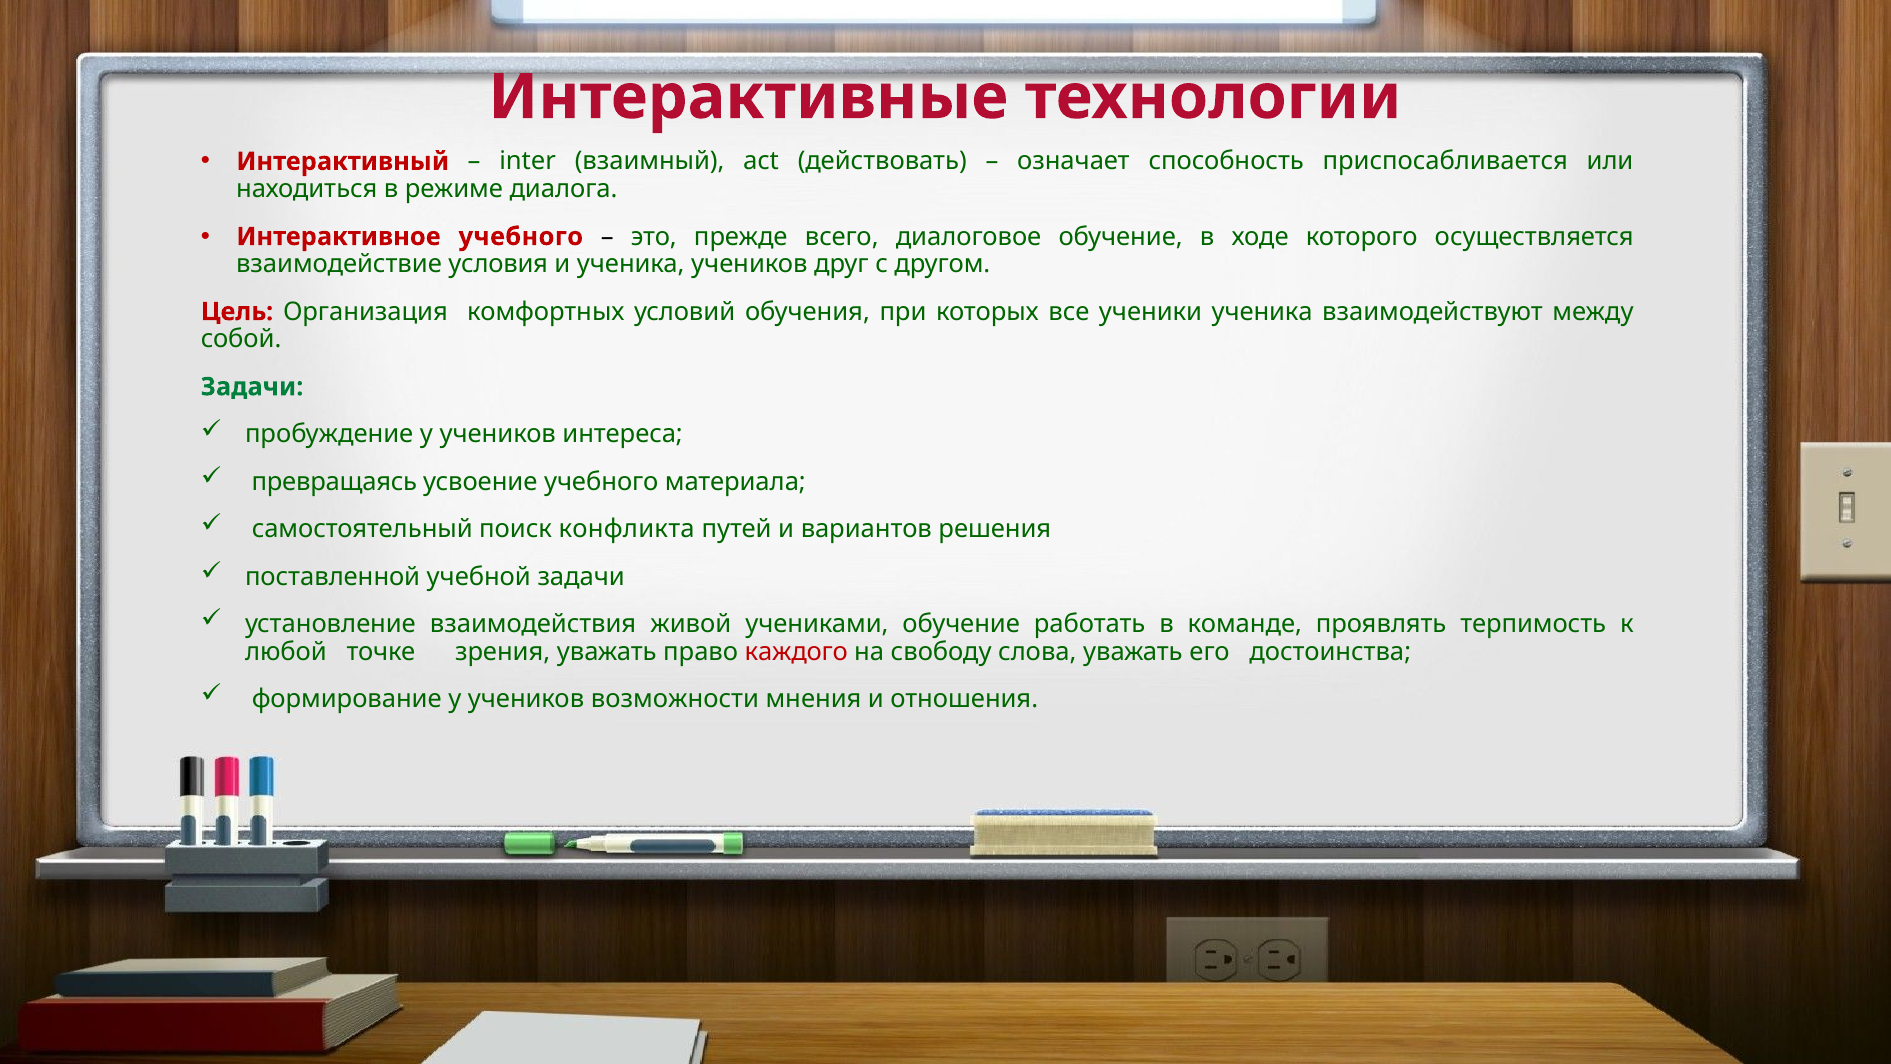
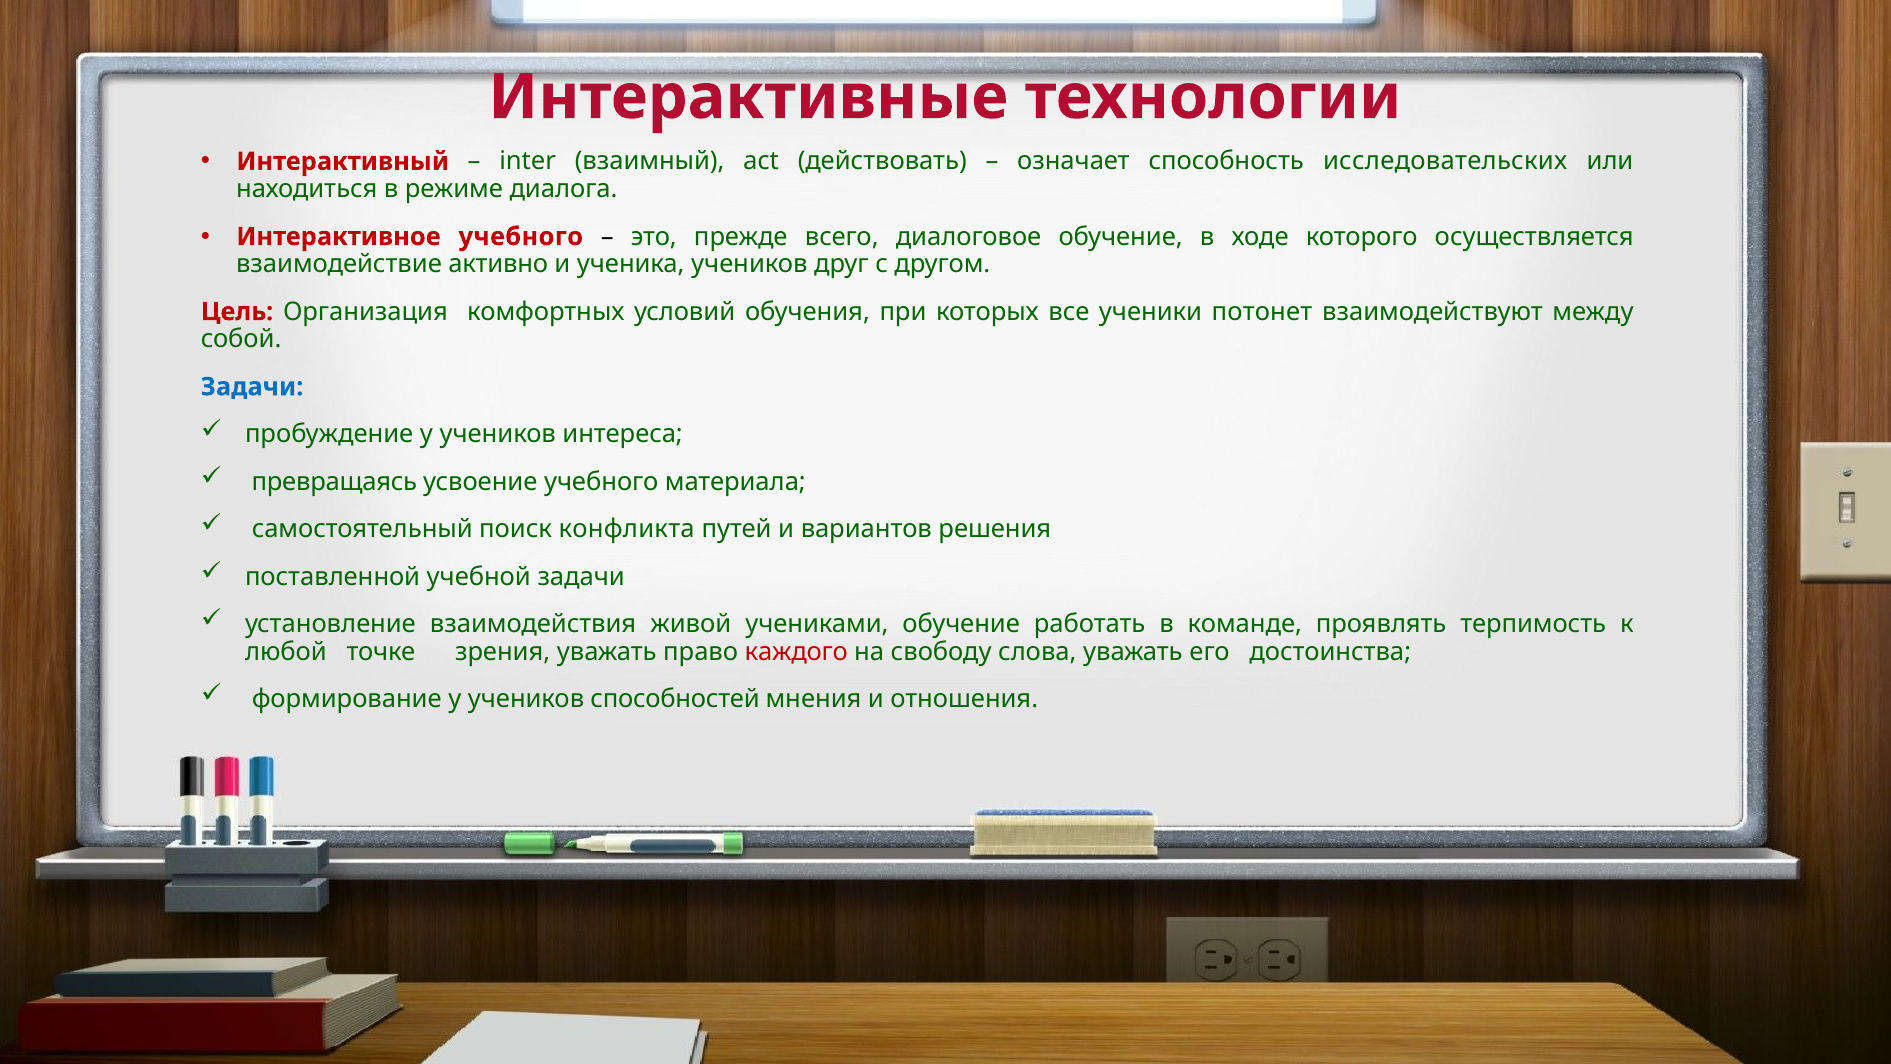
приспосабливается: приспосабливается -> исследовательских (1445, 161)
условия: условия -> активно (498, 264)
ученики ученика: ученика -> потонет (1262, 312)
Задачи colour: green -> blue (252, 387)
возможности: возможности -> способностей (675, 699)
